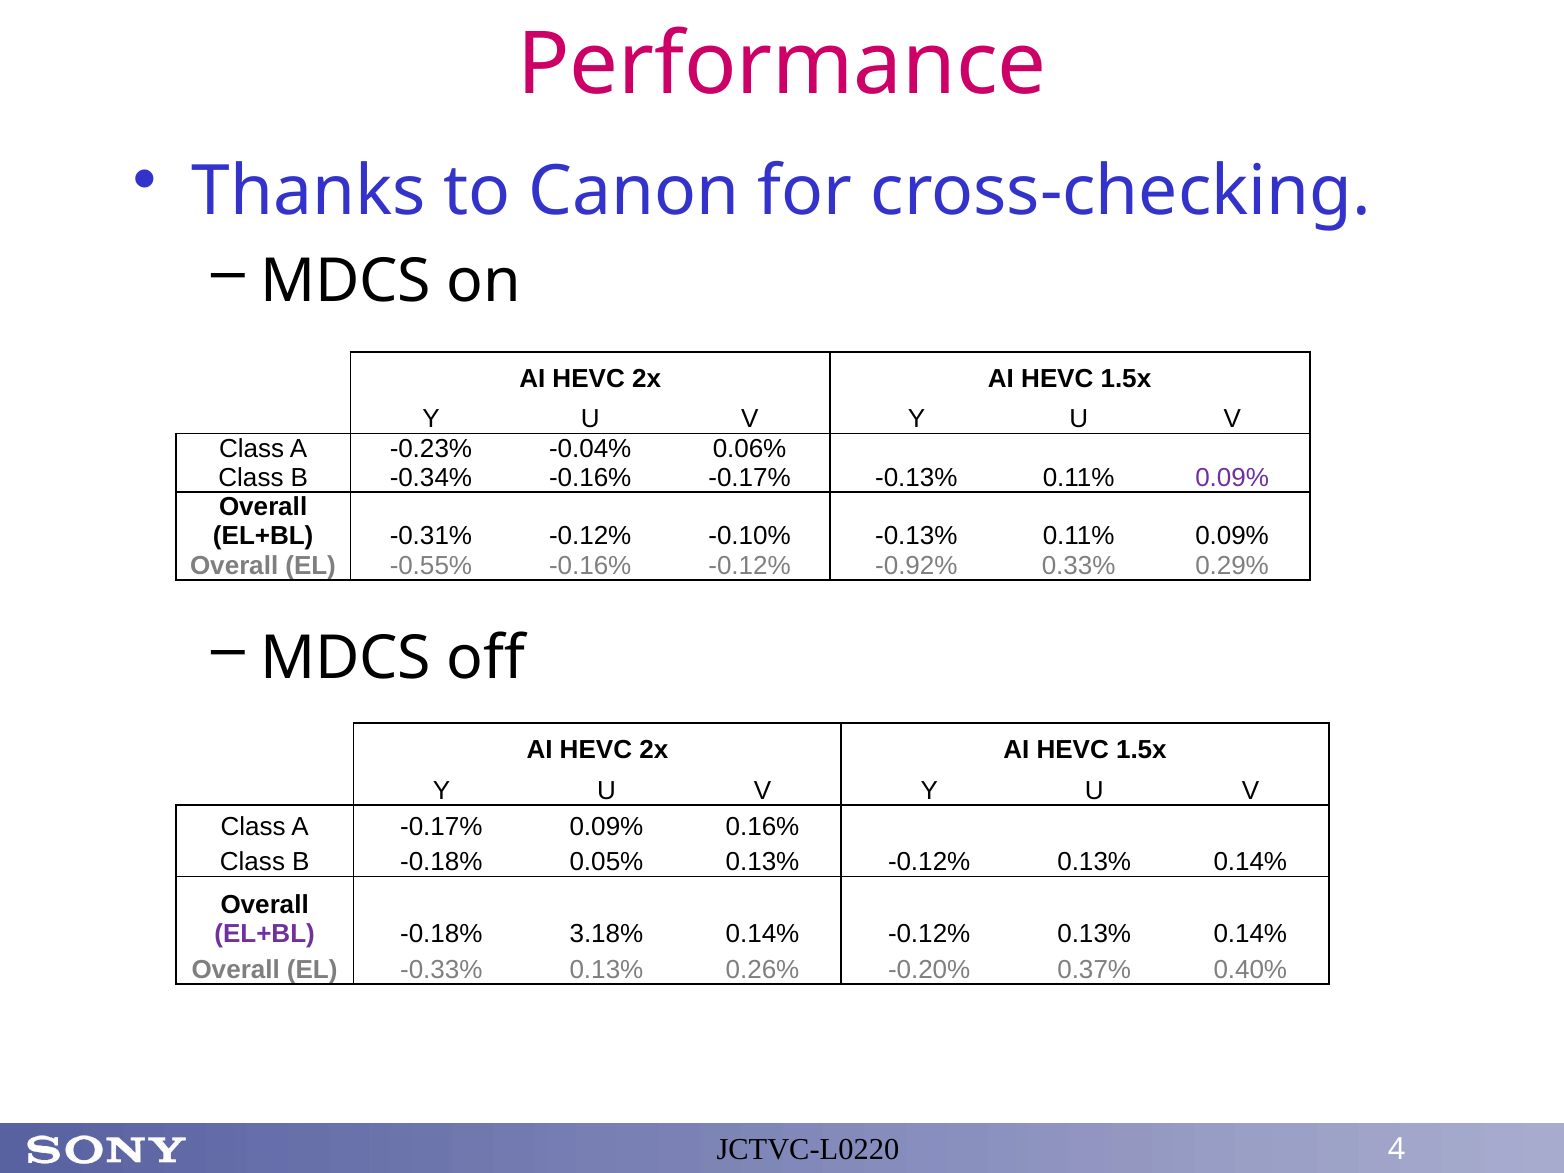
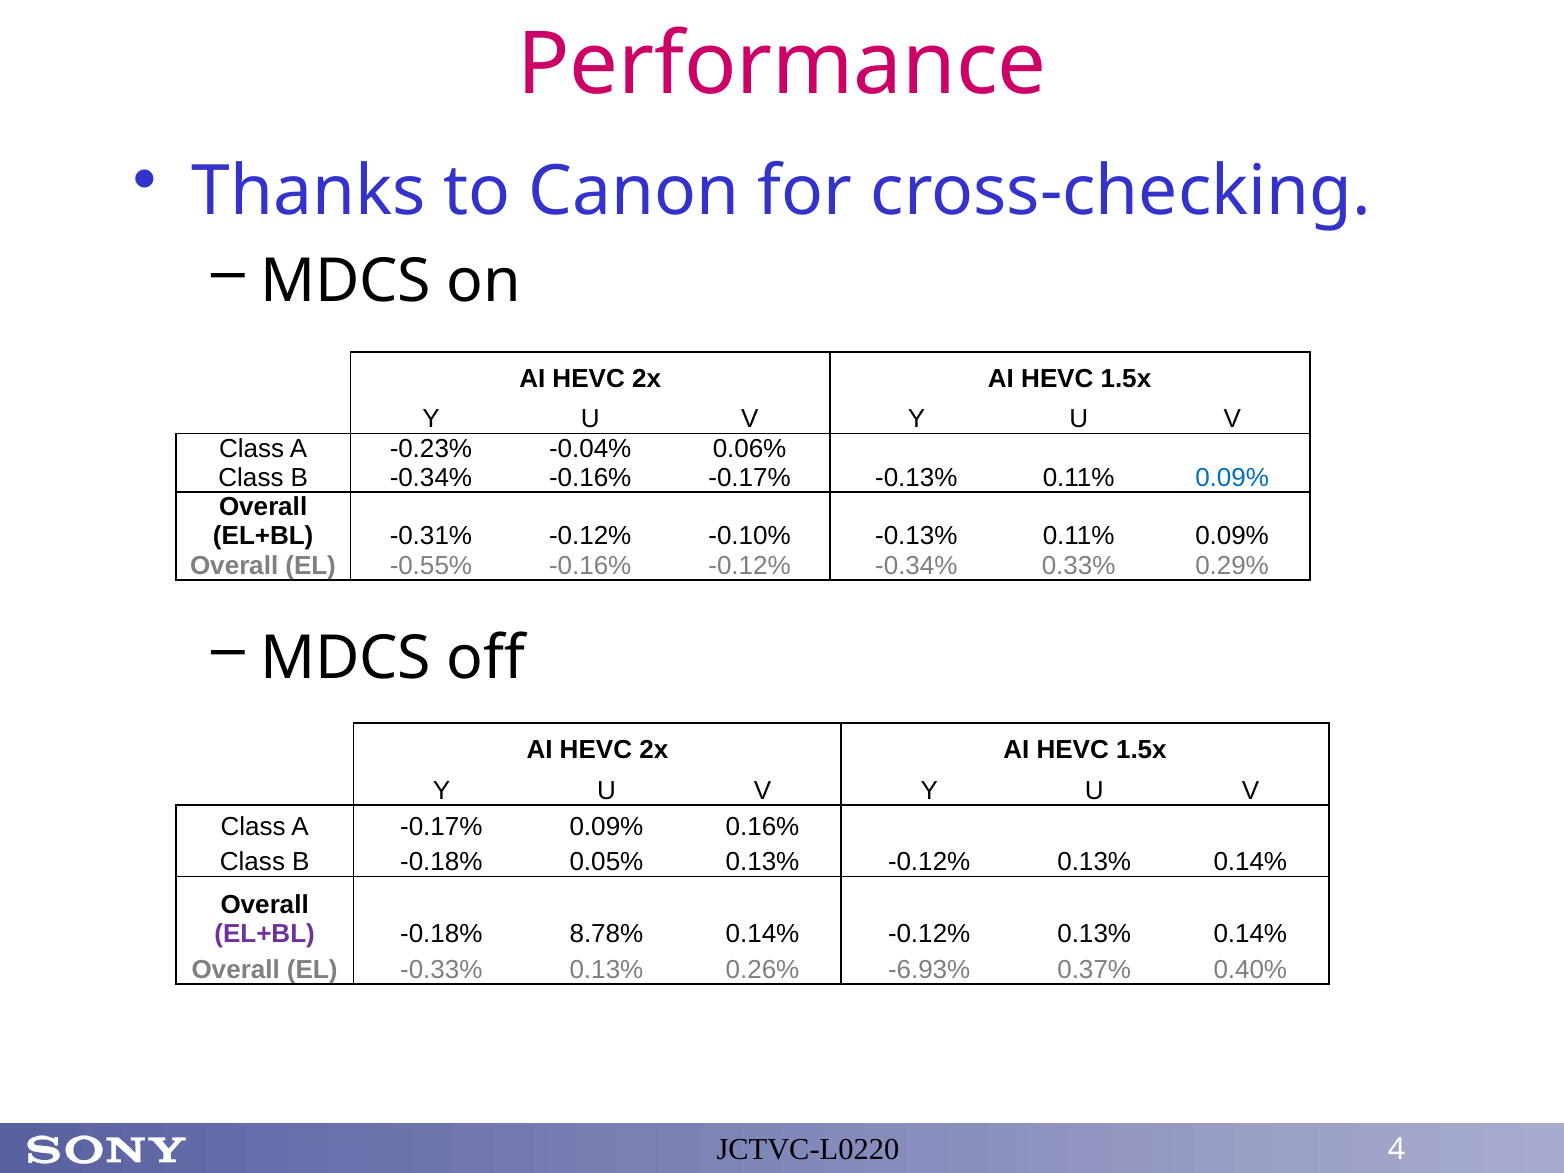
0.09% colour: purple -> blue (1232, 478)
-0.12% -0.92%: -0.92% -> -0.34% (916, 566)
3.18%: 3.18% -> 8.78% (606, 934)
-0.20%: -0.20% -> -6.93% (929, 970)
